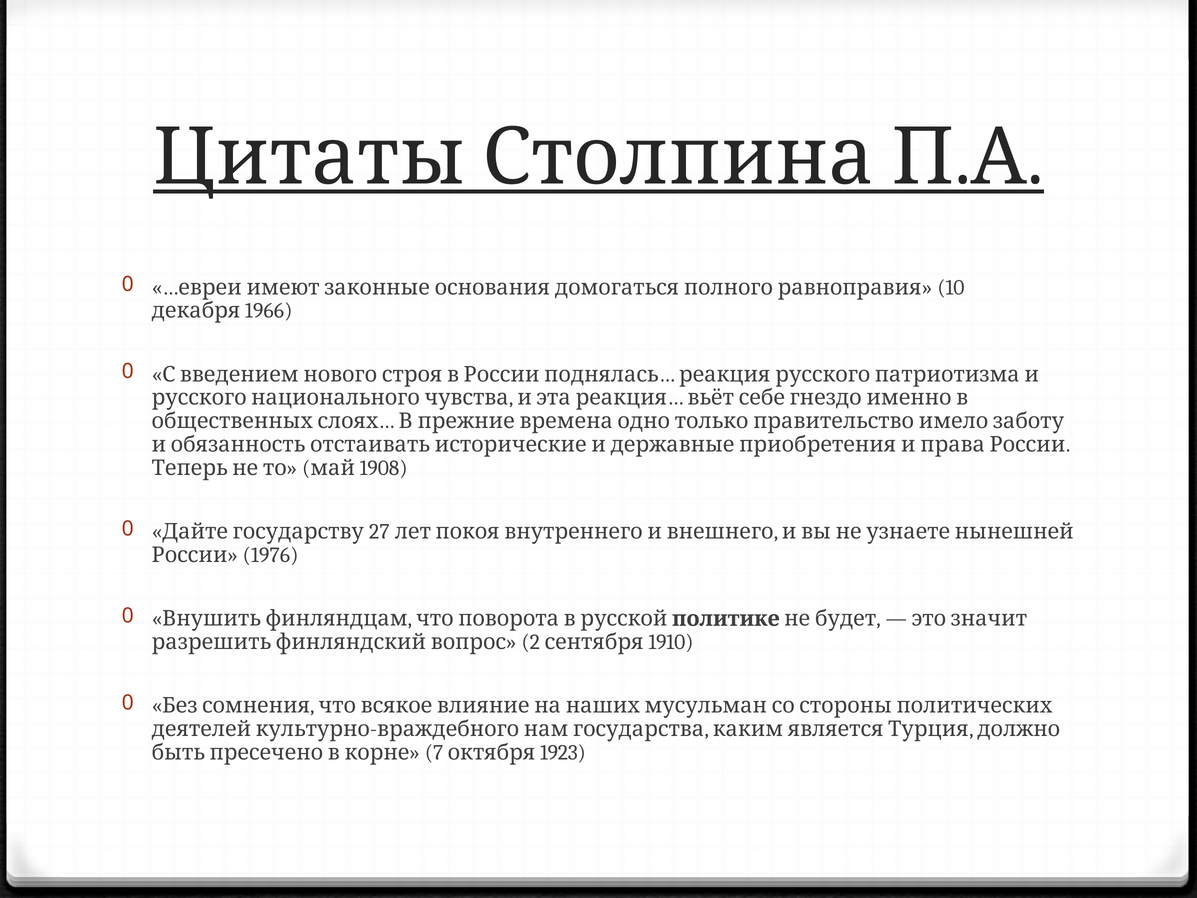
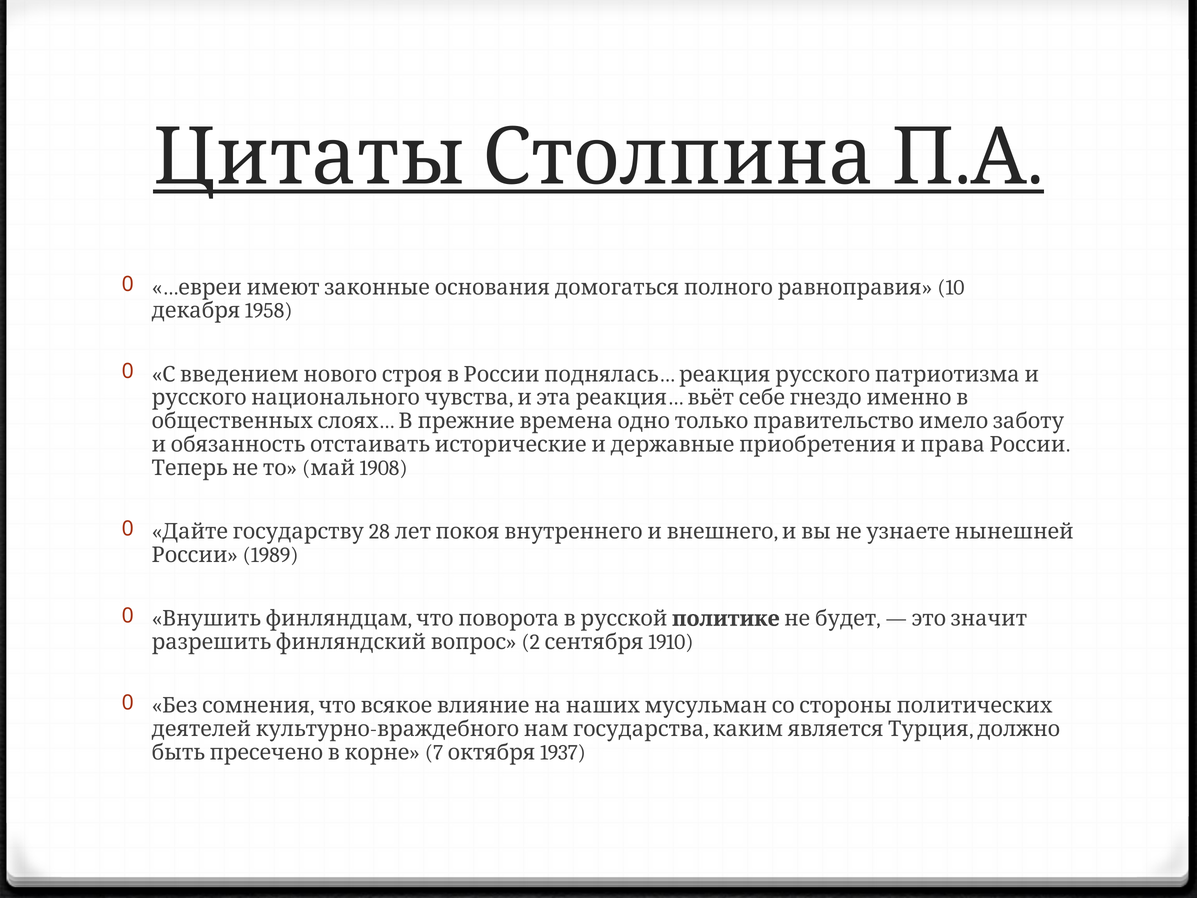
1966: 1966 -> 1958 (269, 311)
27: 27 -> 28 (379, 532)
1976: 1976 -> 1989 (271, 555)
1923: 1923 -> 1937 (563, 752)
